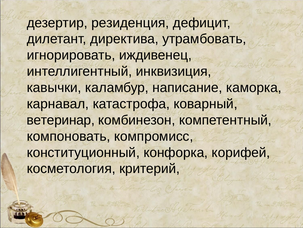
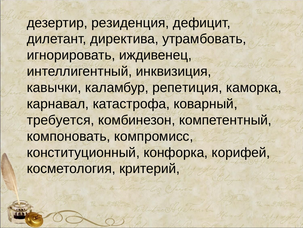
написание: написание -> репетиция (187, 87)
ветеринар: ветеринар -> требуется (61, 120)
